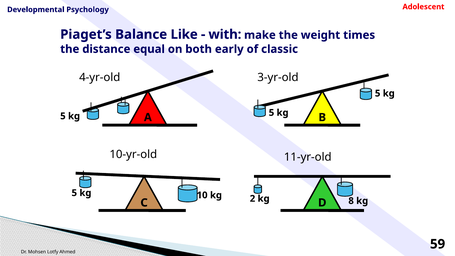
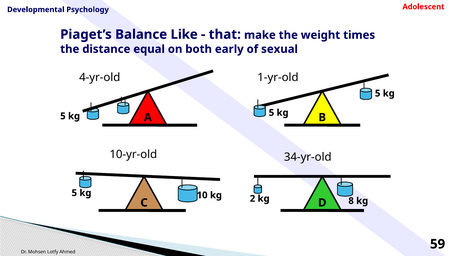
with: with -> that (225, 34)
classic: classic -> sexual (280, 49)
3-yr-old: 3-yr-old -> 1-yr-old (278, 78)
11-yr-old: 11-yr-old -> 34-yr-old (308, 157)
